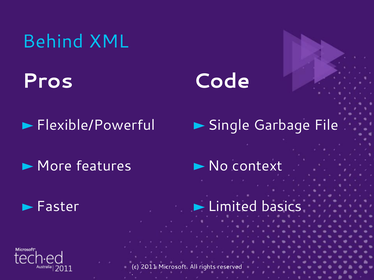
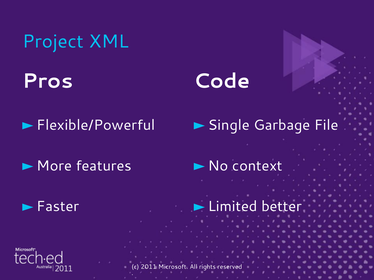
Behind: Behind -> Project (53, 42)
basics: basics -> better (282, 207)
